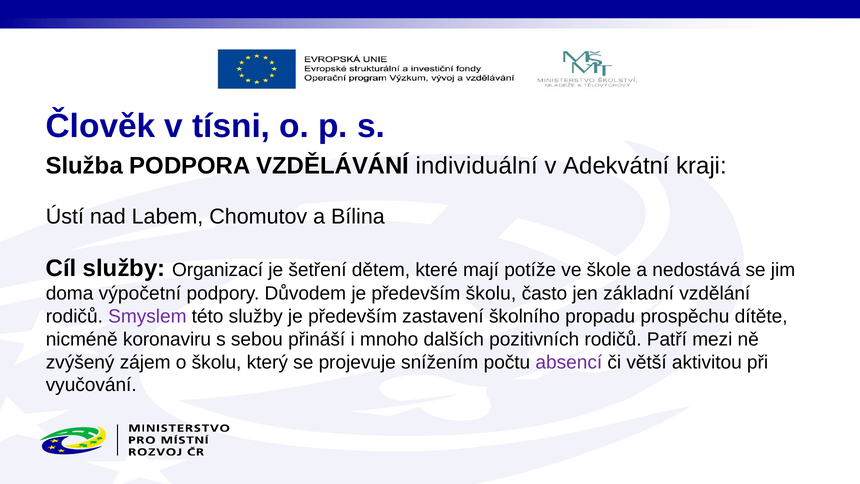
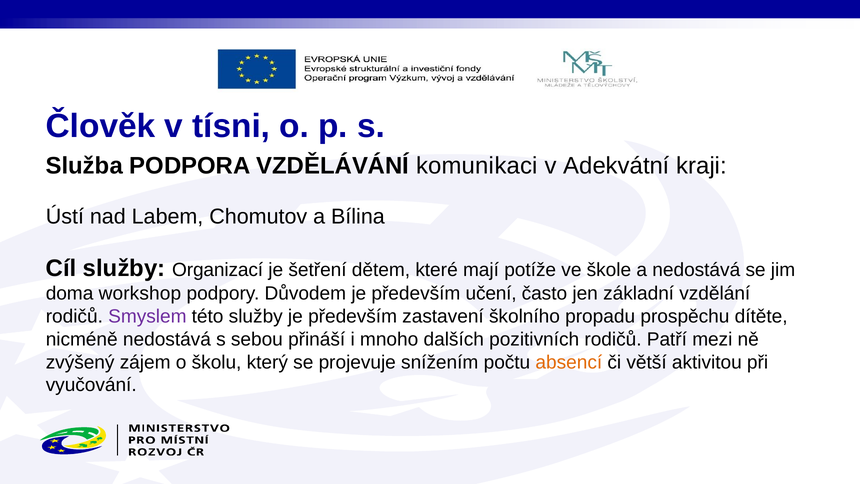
individuální: individuální -> komunikaci (477, 166)
výpočetní: výpočetní -> workshop (140, 293)
především školu: školu -> učení (491, 293)
nicméně koronaviru: koronaviru -> nedostává (167, 339)
absencí colour: purple -> orange (569, 362)
